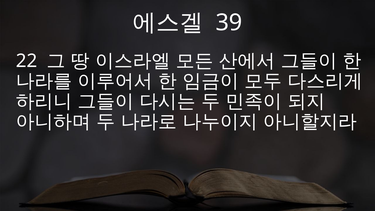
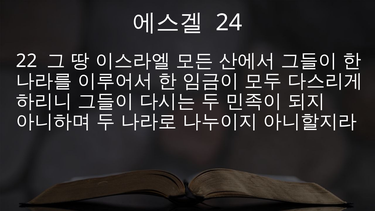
39: 39 -> 24 (229, 23)
